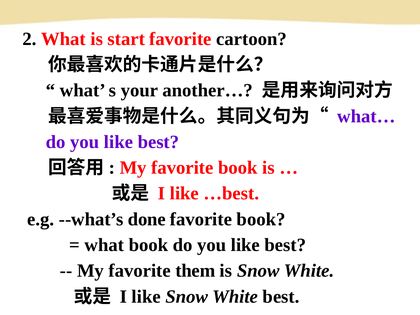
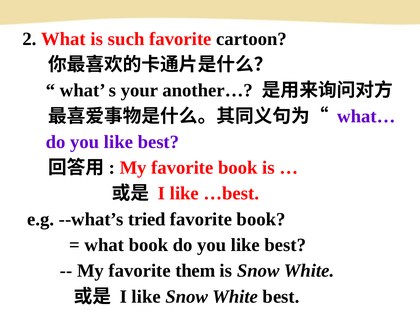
start: start -> such (126, 39)
done: done -> tried (147, 219)
